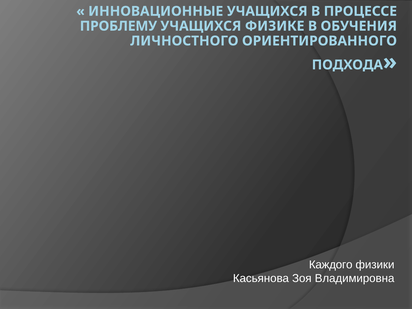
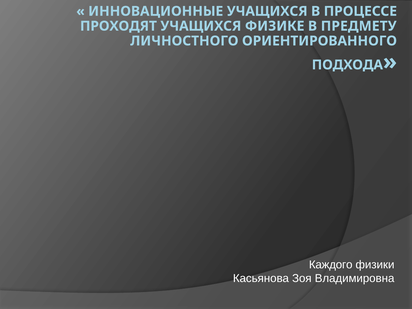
ПРОБЛЕМУ: ПРОБЛЕМУ -> ПРОХОДЯТ (118, 26)
ОБУЧЕНИЯ: ОБУЧЕНИЯ -> ПРЕДМЕТУ (359, 26)
